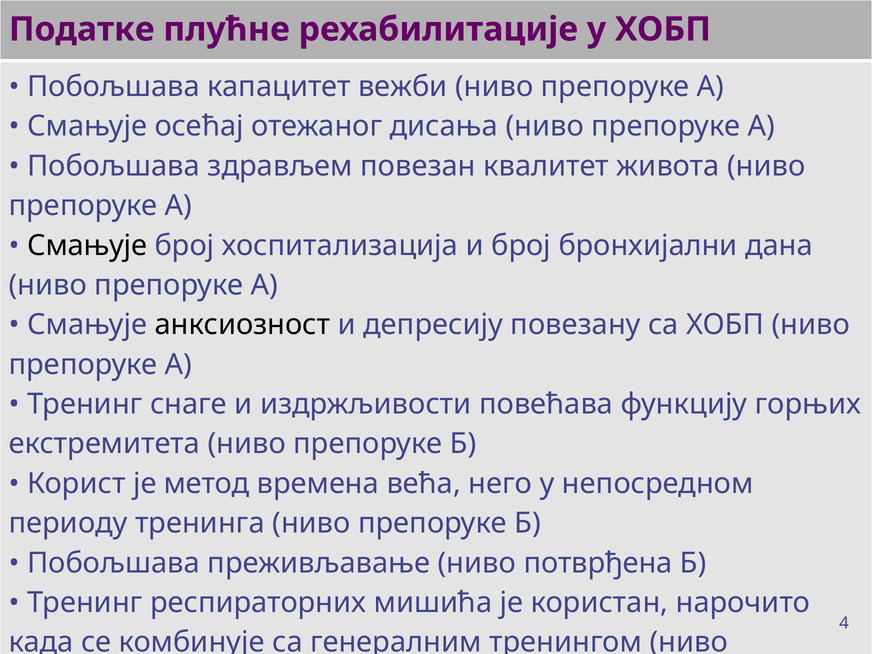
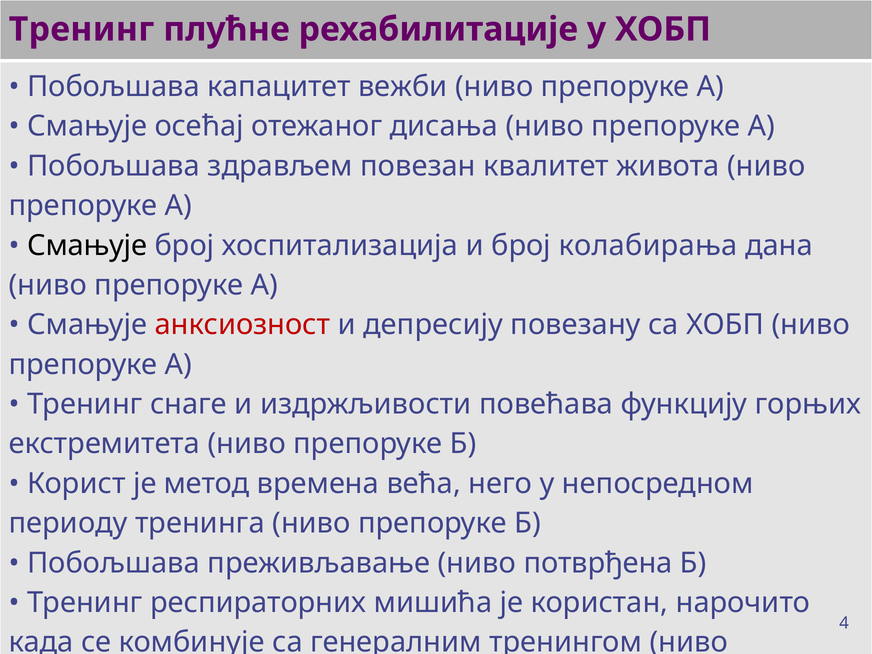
Податке: Податке -> Тренинг (82, 29)
бронхијални: бронхијални -> колабирања (648, 245)
анксиозност colour: black -> red (242, 325)
